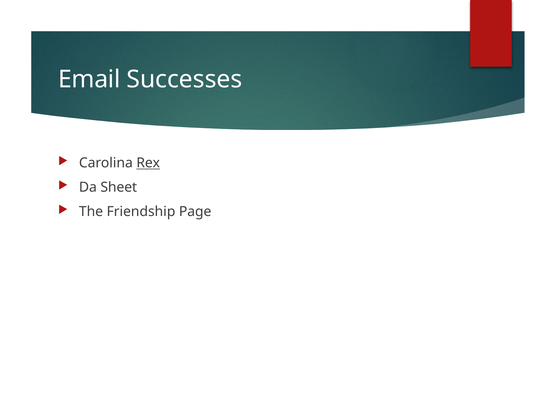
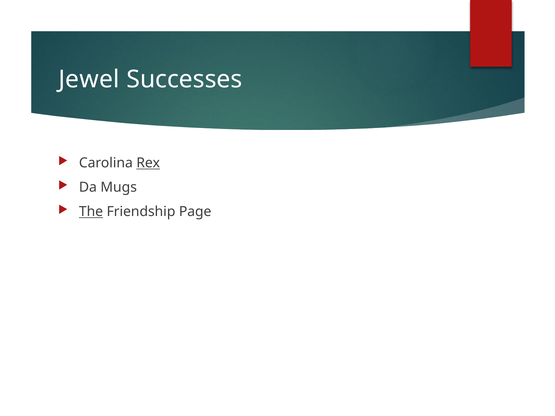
Email: Email -> Jewel (89, 80)
Sheet: Sheet -> Mugs (119, 188)
The underline: none -> present (91, 212)
